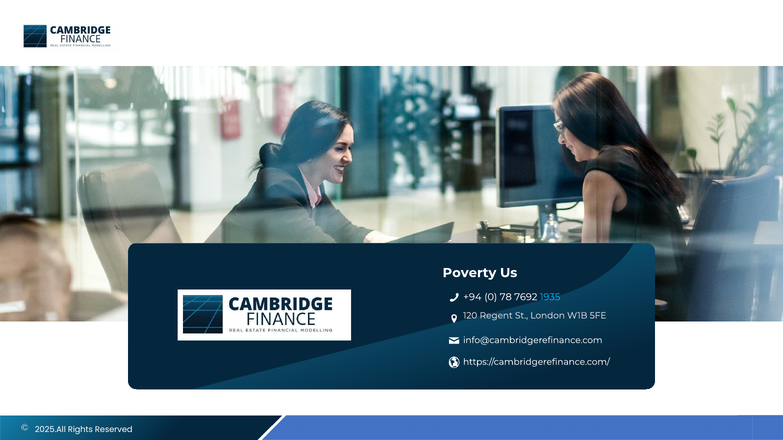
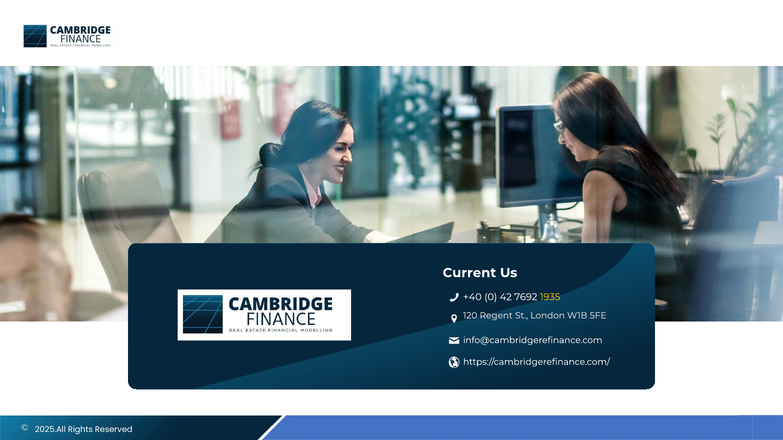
Poverty: Poverty -> Current (469, 273)
+94: +94 -> +40 (472, 297)
78: 78 -> 42 (506, 297)
1935 colour: light blue -> yellow (550, 297)
